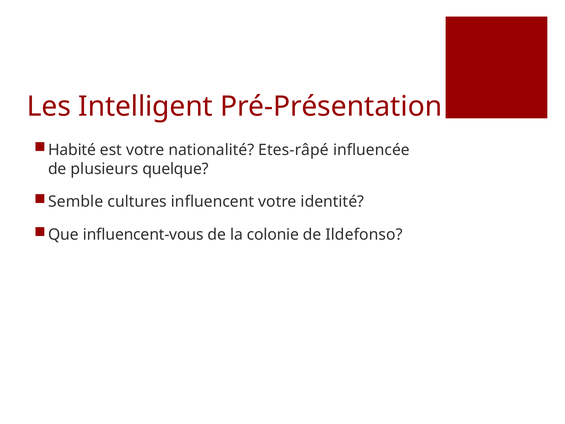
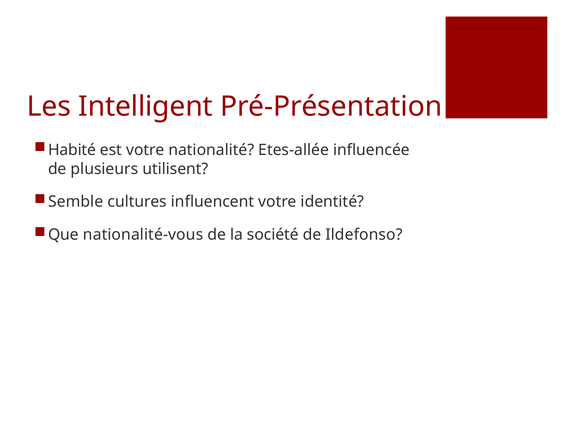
Etes-râpé: Etes-râpé -> Etes-allée (294, 150)
quelque: quelque -> utilisent (175, 169)
influencent-vous: influencent-vous -> nationalité-vous (143, 235)
colonie: colonie -> société (273, 235)
